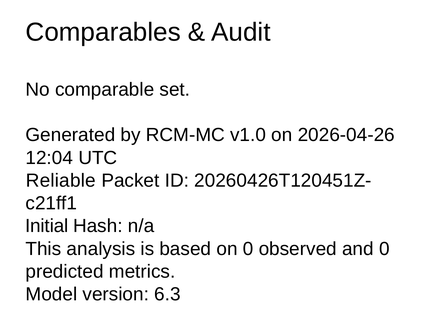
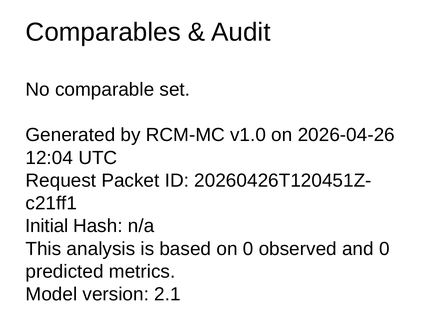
Reliable: Reliable -> Request (61, 181)
6.3: 6.3 -> 2.1 (167, 295)
